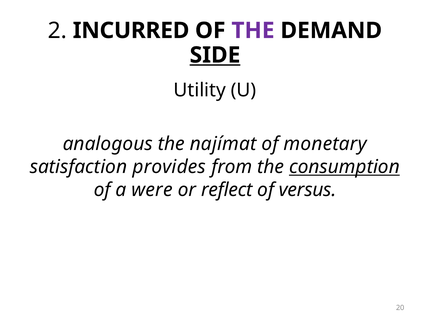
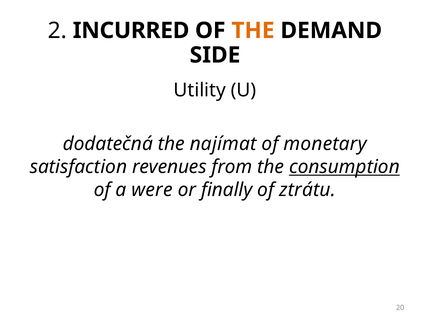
THE colour: purple -> orange (253, 30)
SIDE underline: present -> none (215, 55)
analogous: analogous -> dodatečná (108, 144)
provides: provides -> revenues (169, 167)
reflect: reflect -> finally (227, 190)
versus: versus -> ztrátu (307, 190)
